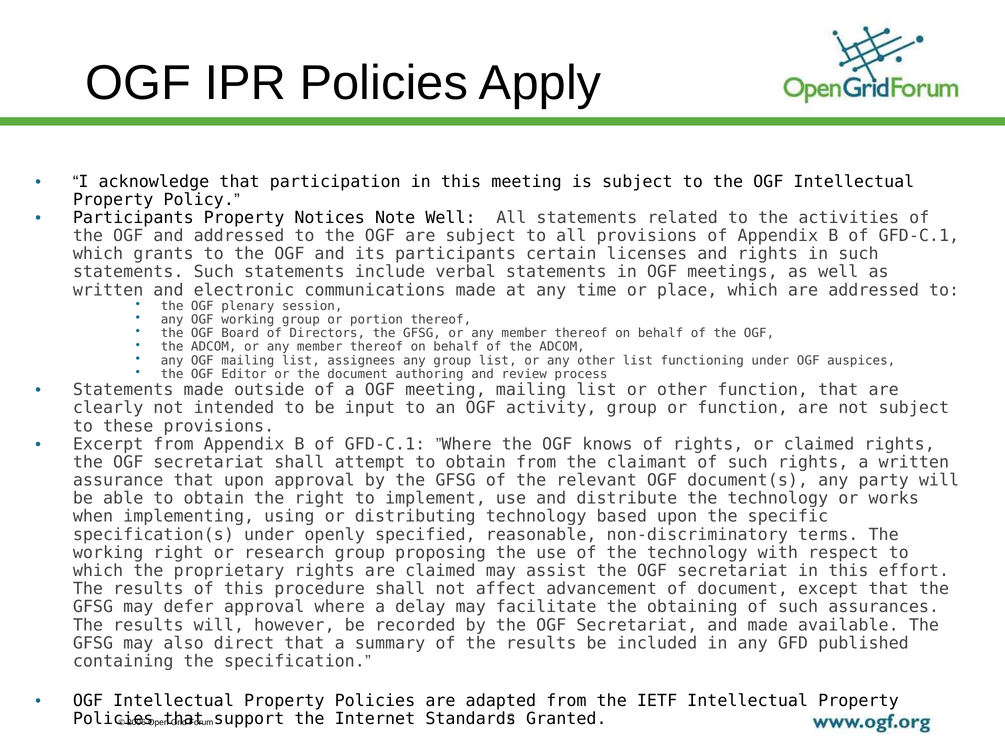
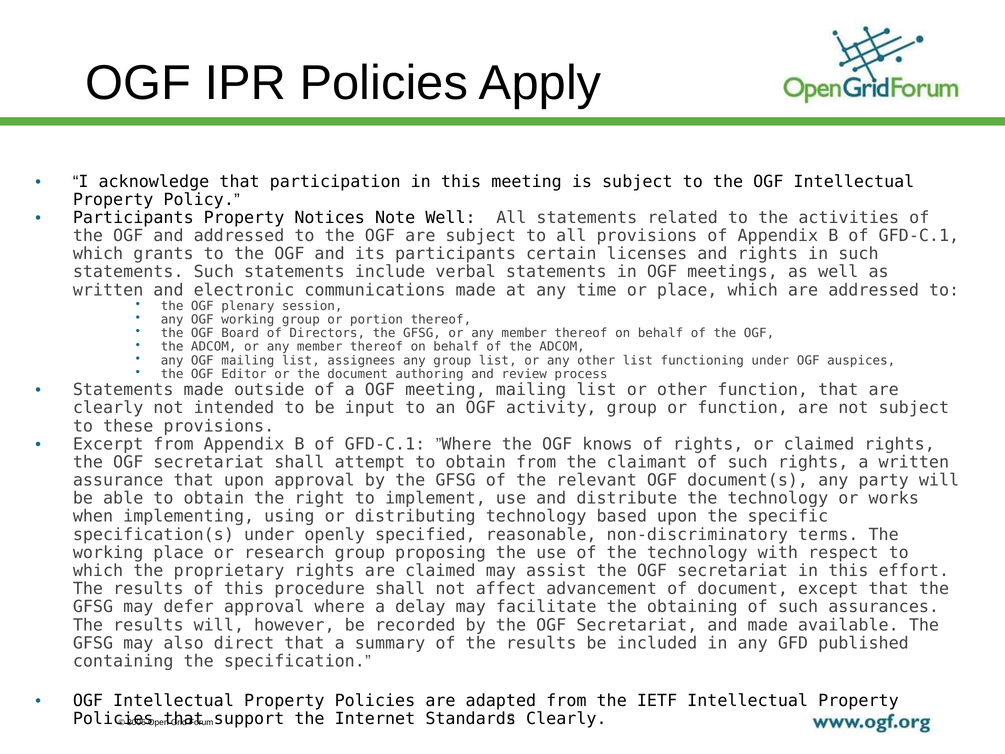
working right: right -> place (179, 552)
Granted: Granted -> Clearly (566, 719)
